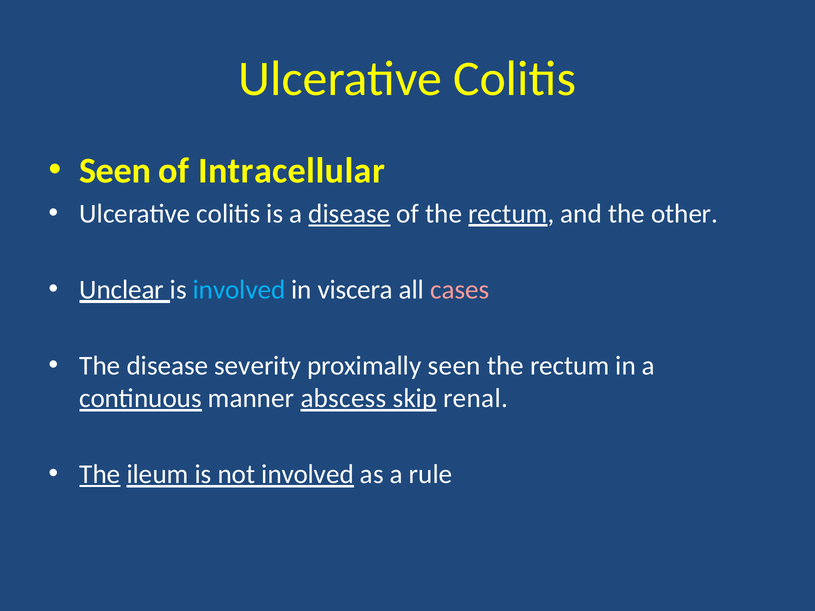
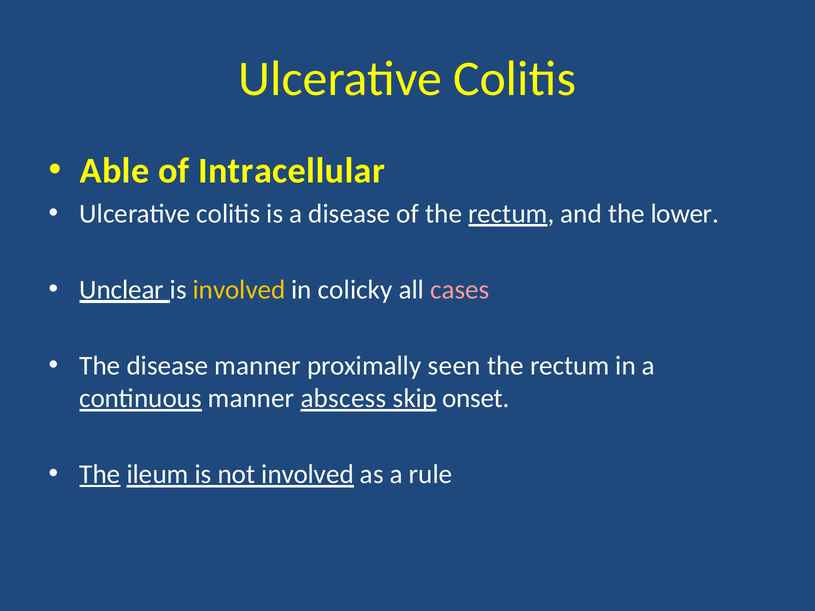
Seen: Seen -> Able (115, 171)
disease underline: present -> none (349, 214)
other: other -> lower (685, 214)
involved colour: light blue -> yellow (239, 290)
viscera: viscera -> colicky (355, 290)
disease severity: severity -> manner (258, 366)
renal: renal -> onset (476, 399)
